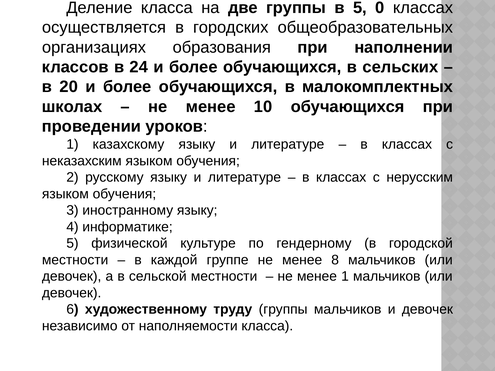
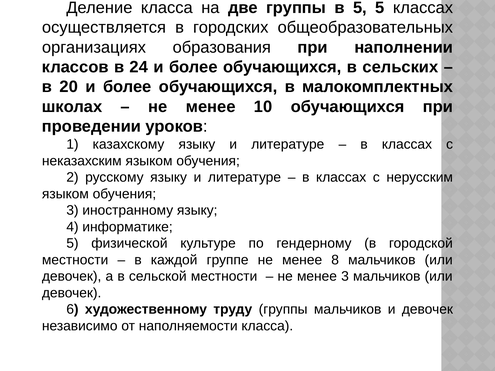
5 0: 0 -> 5 (380, 8)
менее 1: 1 -> 3 (345, 277)
